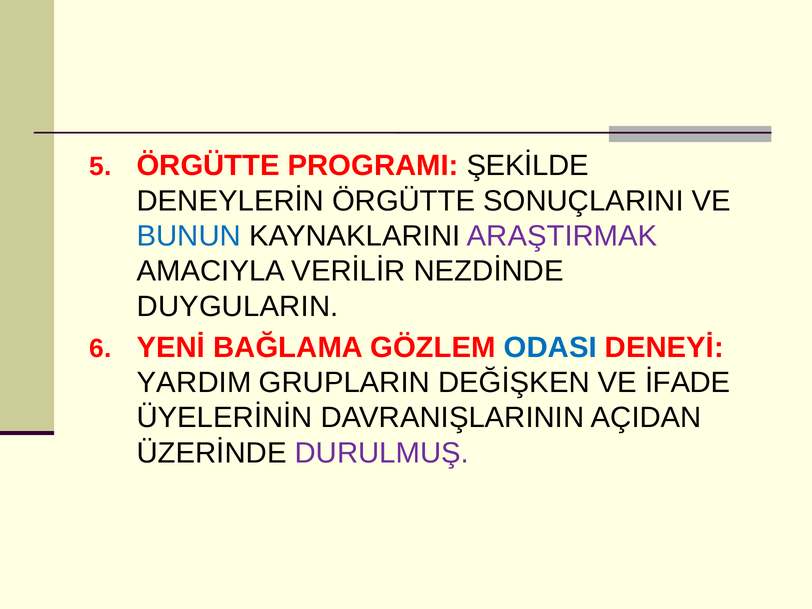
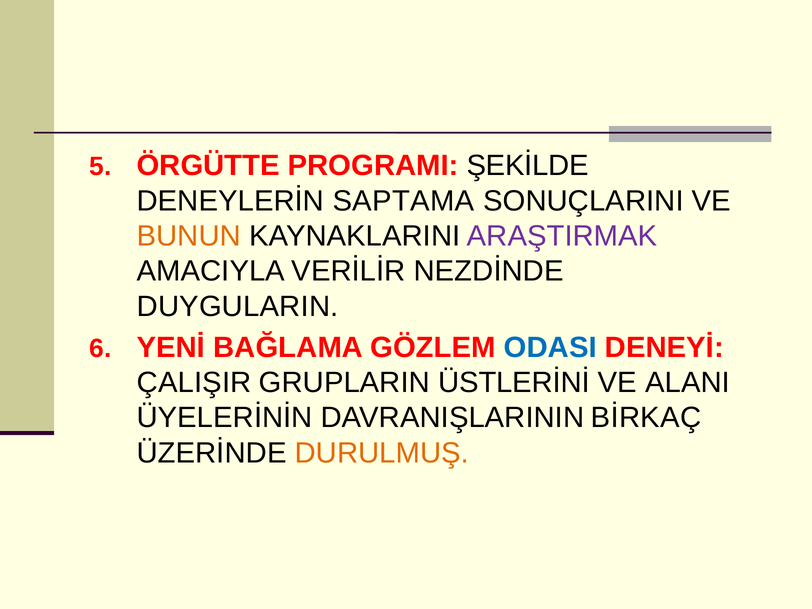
DENEYLERİN ÖRGÜTTE: ÖRGÜTTE -> SAPTAMA (403, 201)
BUNUN colour: blue -> orange (189, 236)
YARDIM: YARDIM -> ÇALIŞIR (194, 383)
DEĞİŞKEN: DEĞİŞKEN -> ÜSTLERİNİ (514, 383)
İFADE: İFADE -> ALANI (688, 383)
AÇIDAN: AÇIDAN -> BİRKAÇ (646, 418)
DURULMUŞ colour: purple -> orange (382, 453)
